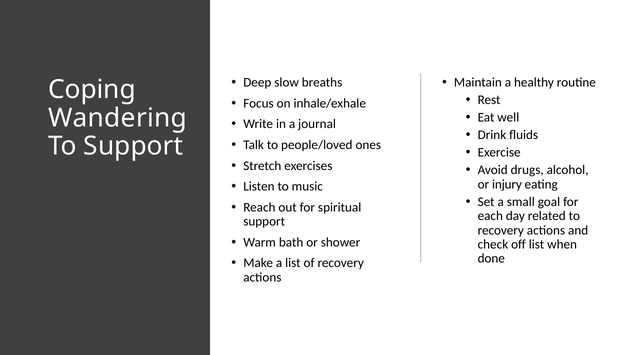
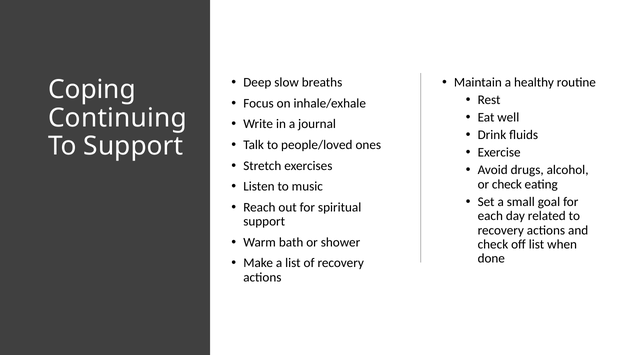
Wandering: Wandering -> Continuing (118, 118)
or injury: injury -> check (507, 184)
